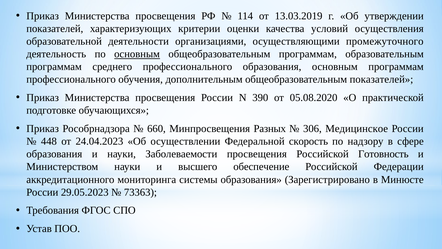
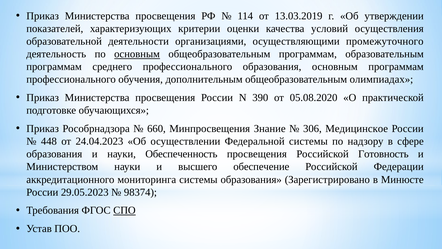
общеобразовательным показателей: показателей -> олимпиадах (381, 79)
Разных: Разных -> Знание (270, 128)
Федеральной скорость: скорость -> системы (308, 141)
Заболеваемости: Заболеваемости -> Обеспеченность (181, 154)
73363: 73363 -> 98374 (140, 192)
СПО underline: none -> present (124, 210)
